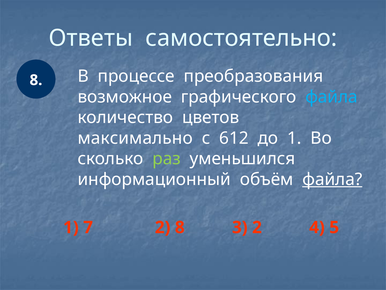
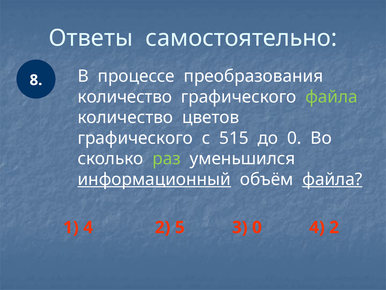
возможное: возможное -> количество (125, 97)
файла colour: light blue -> light green (331, 97)
максимально: максимально -> графического (135, 138)
612: 612 -> 515 (234, 138)
до 1: 1 -> 0 (294, 138)
информационный underline: none -> present (154, 179)
1 7: 7 -> 4 (88, 227)
2 8: 8 -> 5 (180, 227)
3 2: 2 -> 0 (257, 227)
5: 5 -> 2 (334, 227)
